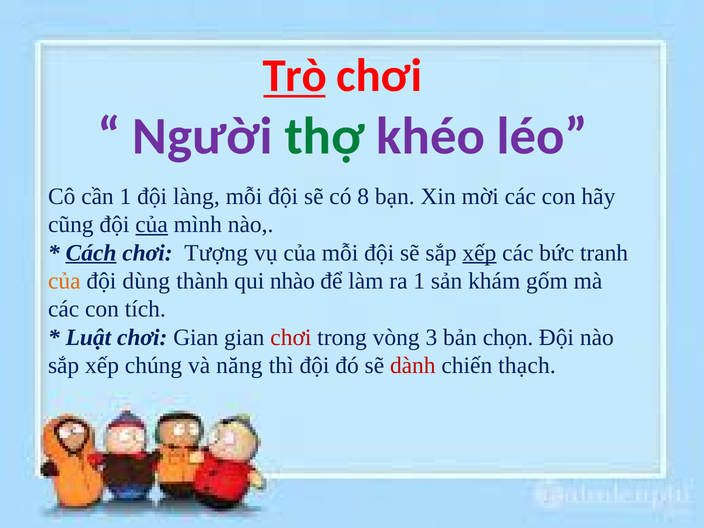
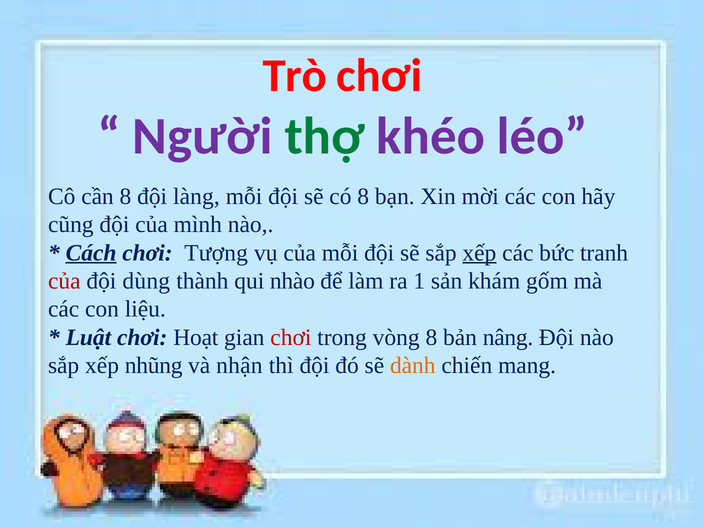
Trò underline: present -> none (295, 76)
cần 1: 1 -> 8 (125, 197)
của underline: present -> none (152, 225)
của colour: orange -> red (64, 281)
tích: tích -> liệu (145, 309)
chơi Gian: Gian -> Hoạt (196, 337)
vòng 3: 3 -> 8 (431, 337)
chọn: chọn -> nâng (508, 337)
chúng: chúng -> nhũng (154, 365)
năng: năng -> nhận (239, 365)
dành colour: red -> orange (413, 365)
thạch: thạch -> mang (527, 365)
